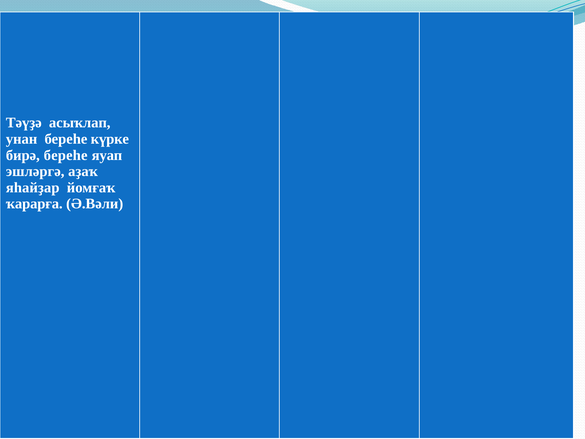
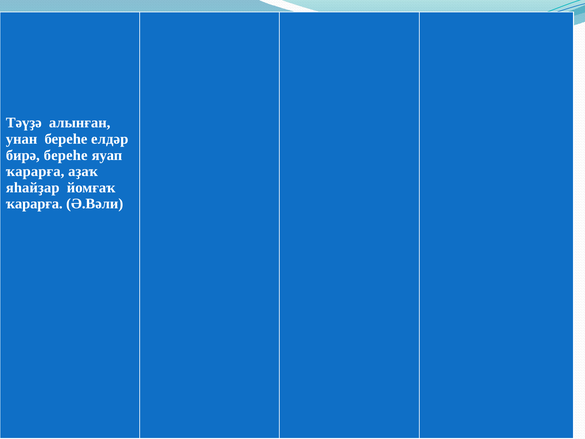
асыҡлап: асыҡлап -> алынған (80, 123)
күрке: күрке -> елдәр (110, 139)
эшләргә: эшләргә -> ҡарарға (35, 171)
